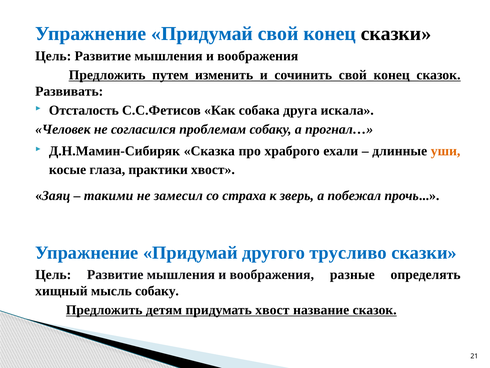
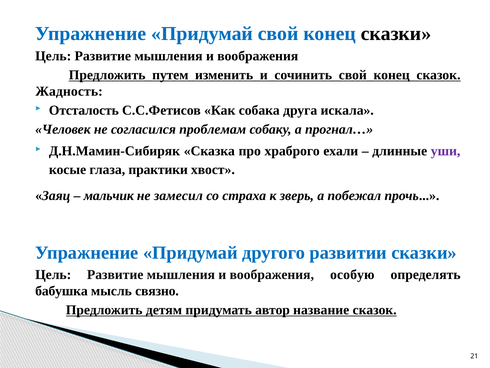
Развивать: Развивать -> Жадность (69, 91)
уши colour: orange -> purple (446, 151)
такими: такими -> мальчик (109, 195)
трусливо: трусливо -> развитии (348, 253)
разные: разные -> особую (352, 274)
хищный: хищный -> бабушка (61, 290)
мысль собаку: собаку -> связно (157, 290)
придумать хвост: хвост -> автор (273, 310)
